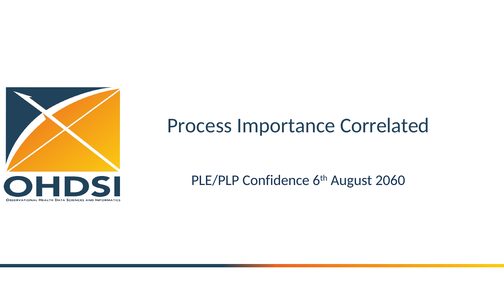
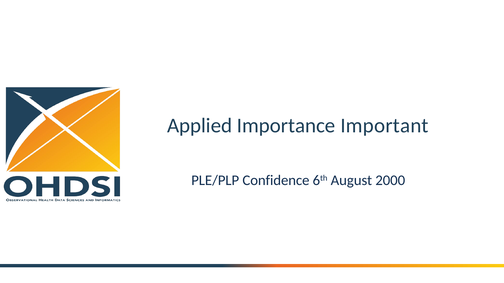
Process: Process -> Applied (200, 126)
Correlated: Correlated -> Important (385, 126)
2060: 2060 -> 2000 (390, 181)
